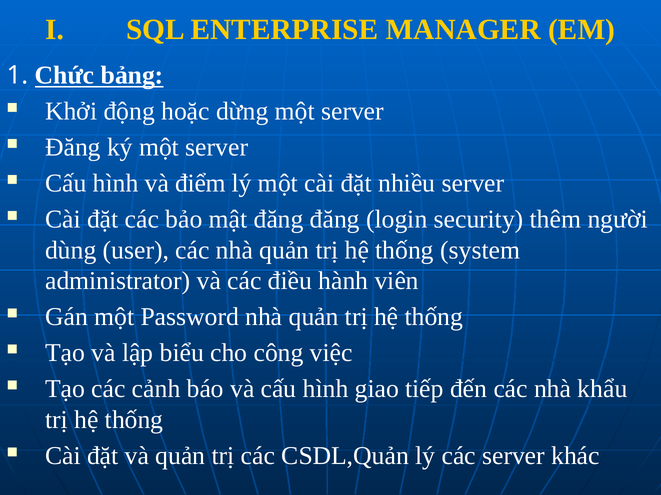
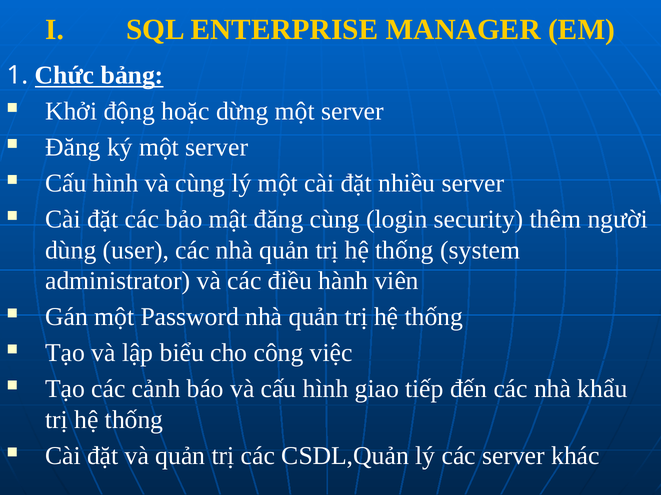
và điểm: điểm -> cùng (200, 184)
đăng đăng: đăng -> cùng (335, 220)
